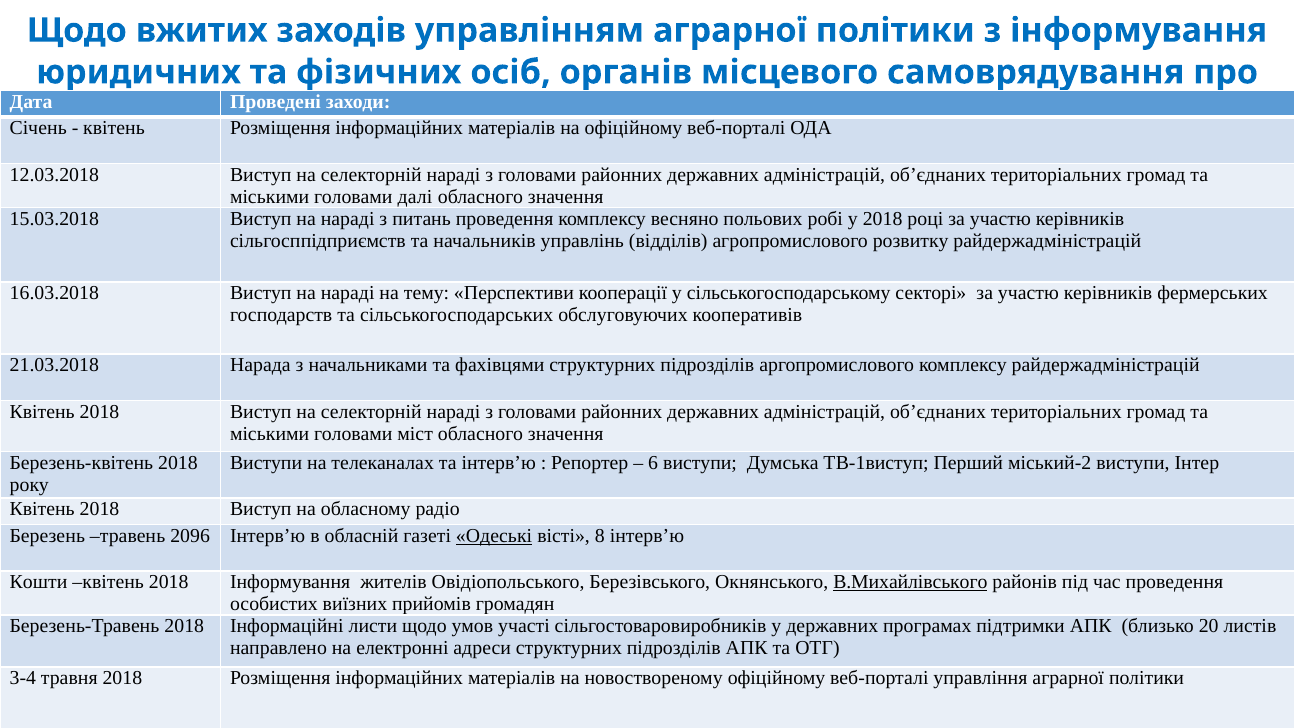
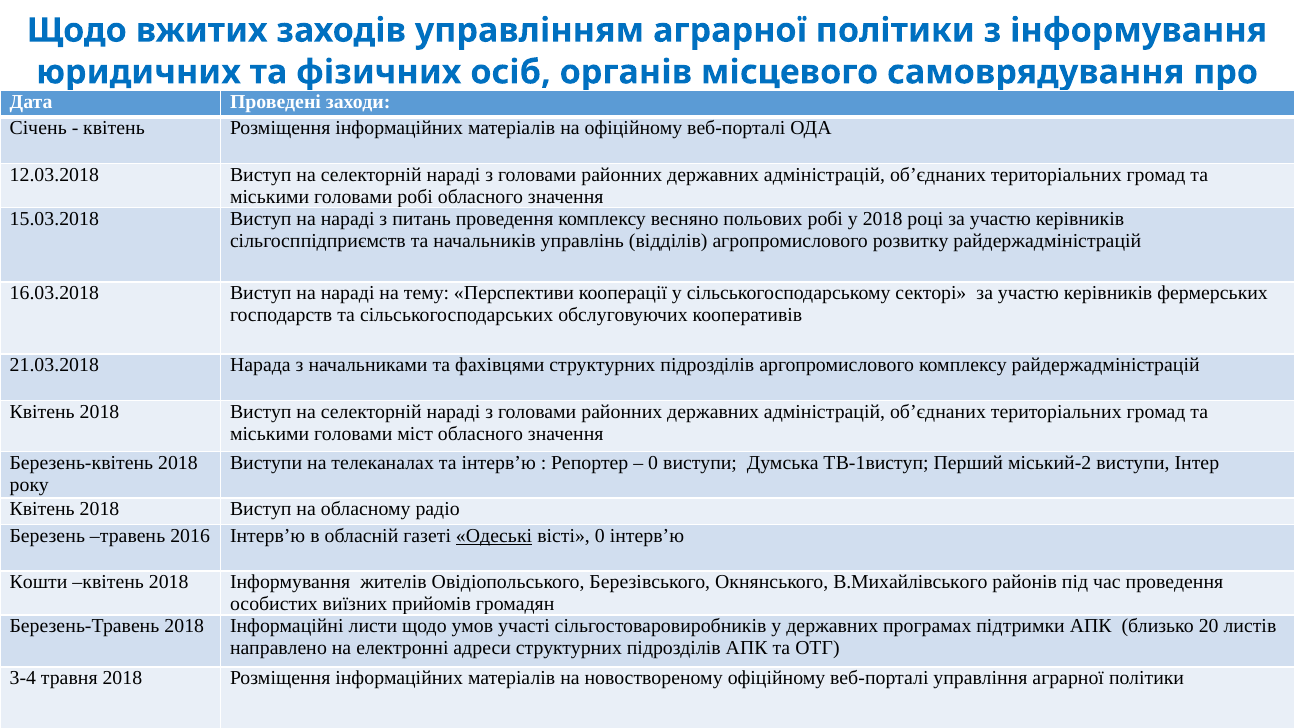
головами далі: далі -> робі (415, 197)
6: 6 -> 0 (653, 463)
2096: 2096 -> 2016 (190, 536)
вісті 8: 8 -> 0 (600, 536)
В.Михайлівського underline: present -> none (910, 583)
